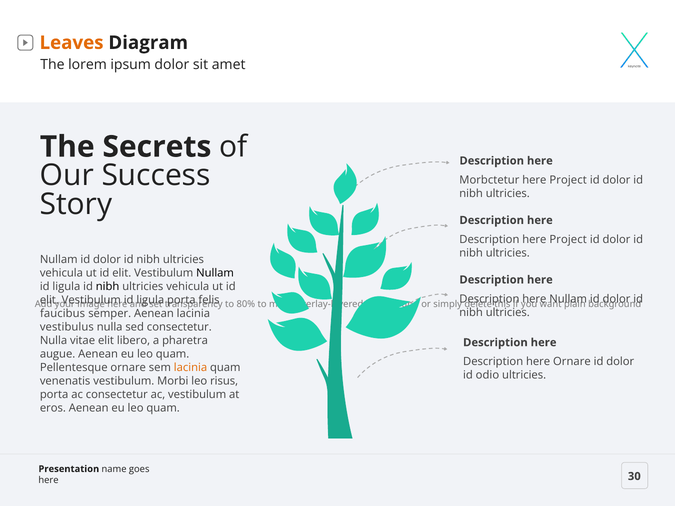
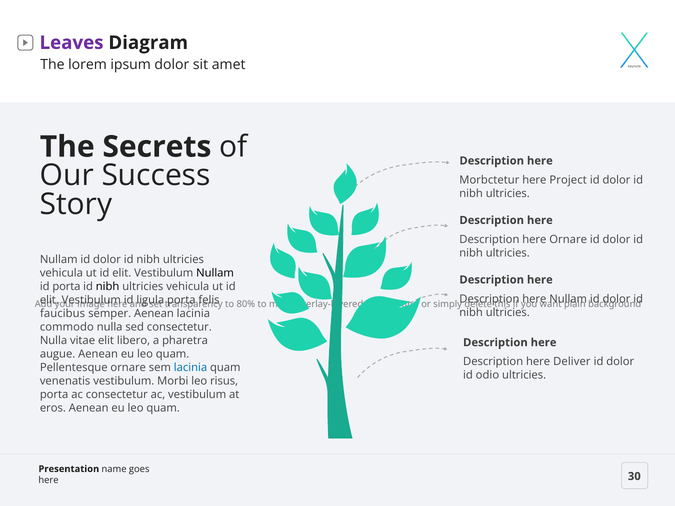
Leaves colour: orange -> purple (72, 43)
Description here Project: Project -> Ornare (568, 240)
ligula: ligula -> porta (66, 287)
vestibulus: vestibulus -> commodo (67, 327)
here Ornare: Ornare -> Deliver (572, 362)
lacinia colour: orange -> blue (190, 368)
